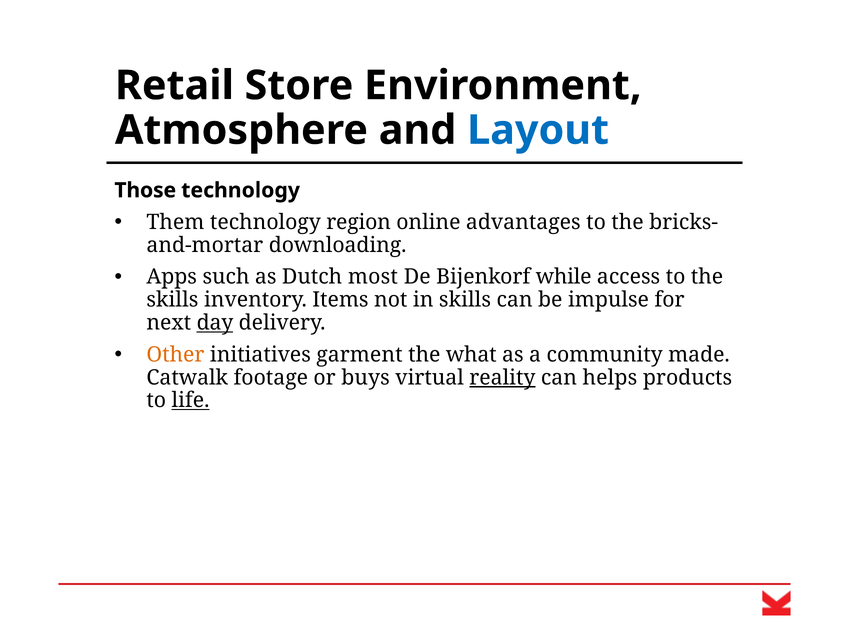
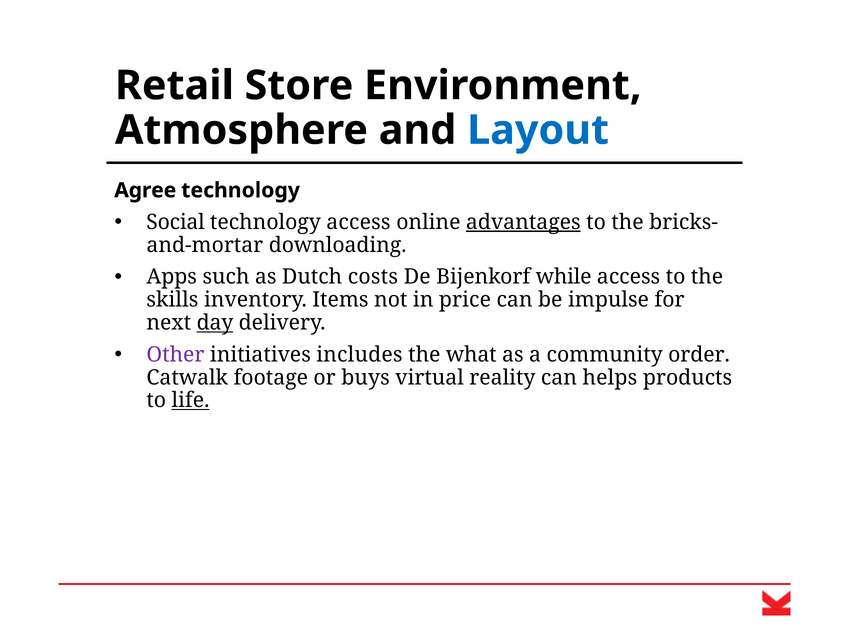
Those: Those -> Agree (145, 190)
Them: Them -> Social (176, 222)
technology region: region -> access (358, 222)
advantages underline: none -> present (523, 222)
most: most -> costs (373, 277)
in skills: skills -> price (465, 300)
Other colour: orange -> purple (175, 354)
garment: garment -> includes (359, 354)
made: made -> order (699, 354)
reality underline: present -> none (502, 377)
